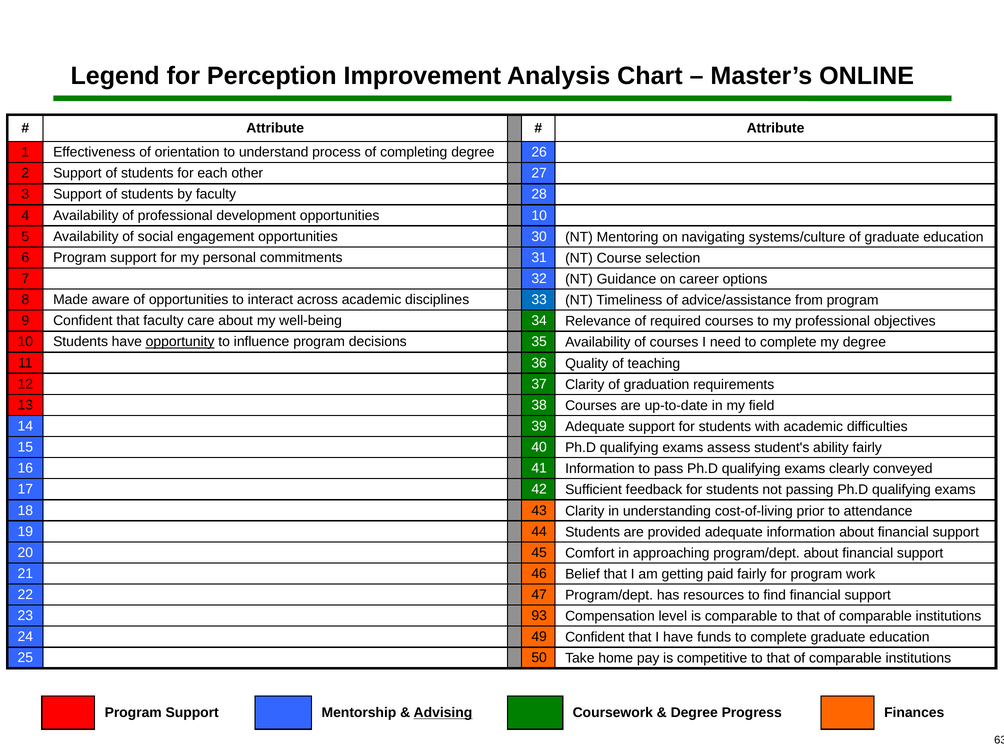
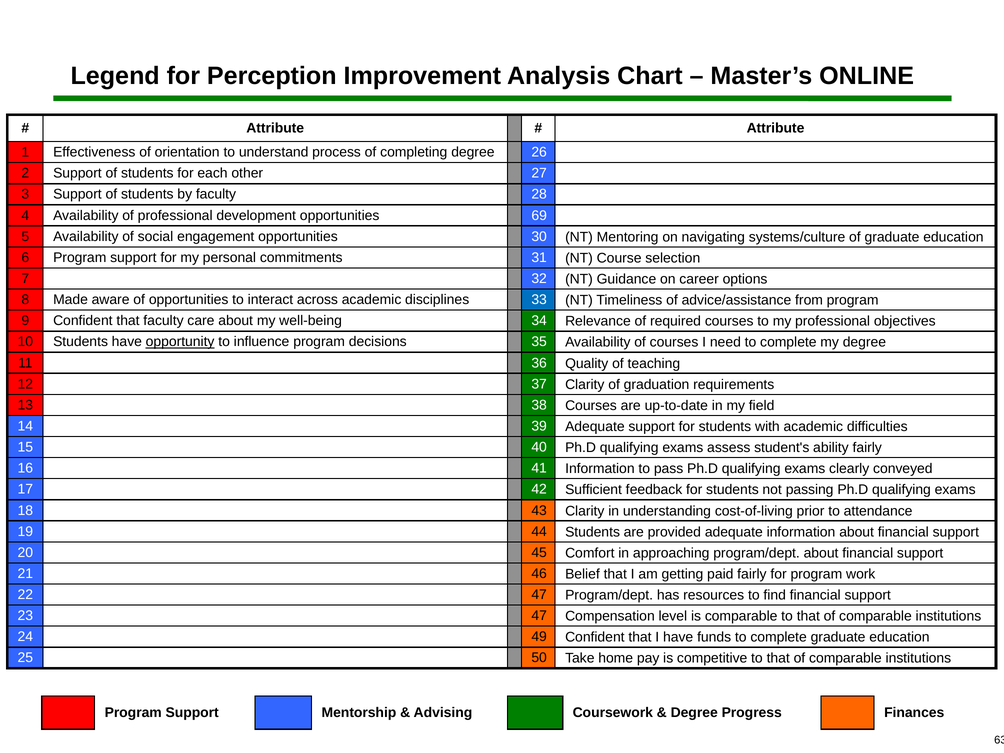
opportunities 10: 10 -> 69 (539, 215)
23 93: 93 -> 47 (539, 616)
Advising underline: present -> none (443, 713)
